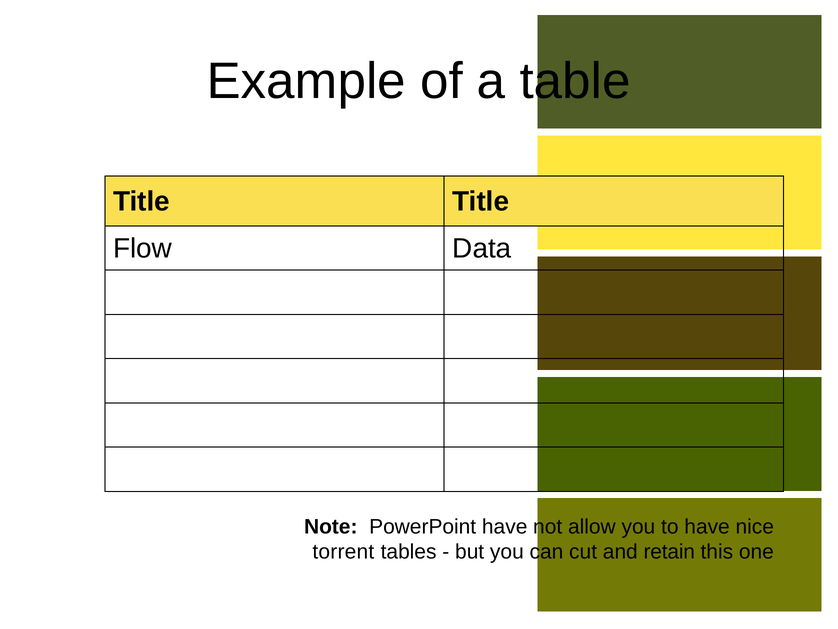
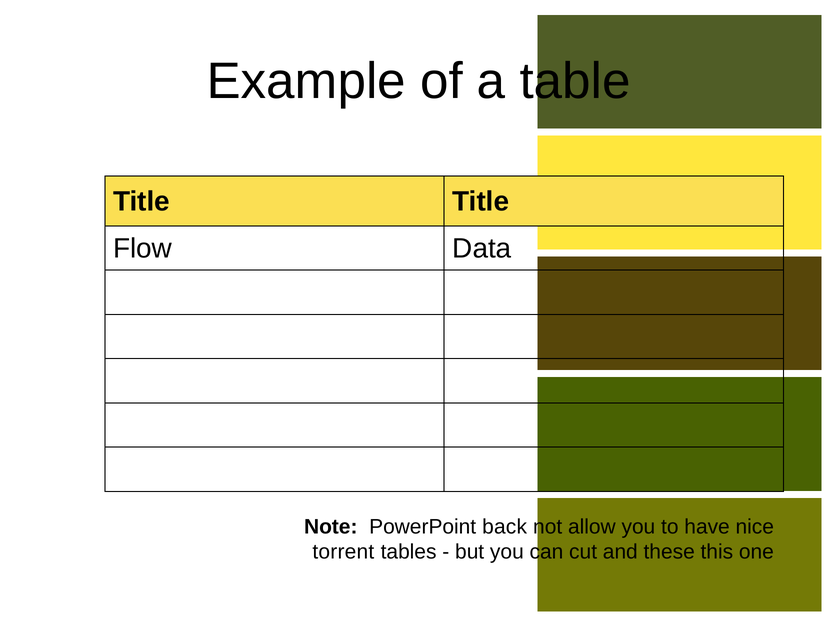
PowerPoint have: have -> back (505, 526)
retain: retain -> these (669, 551)
